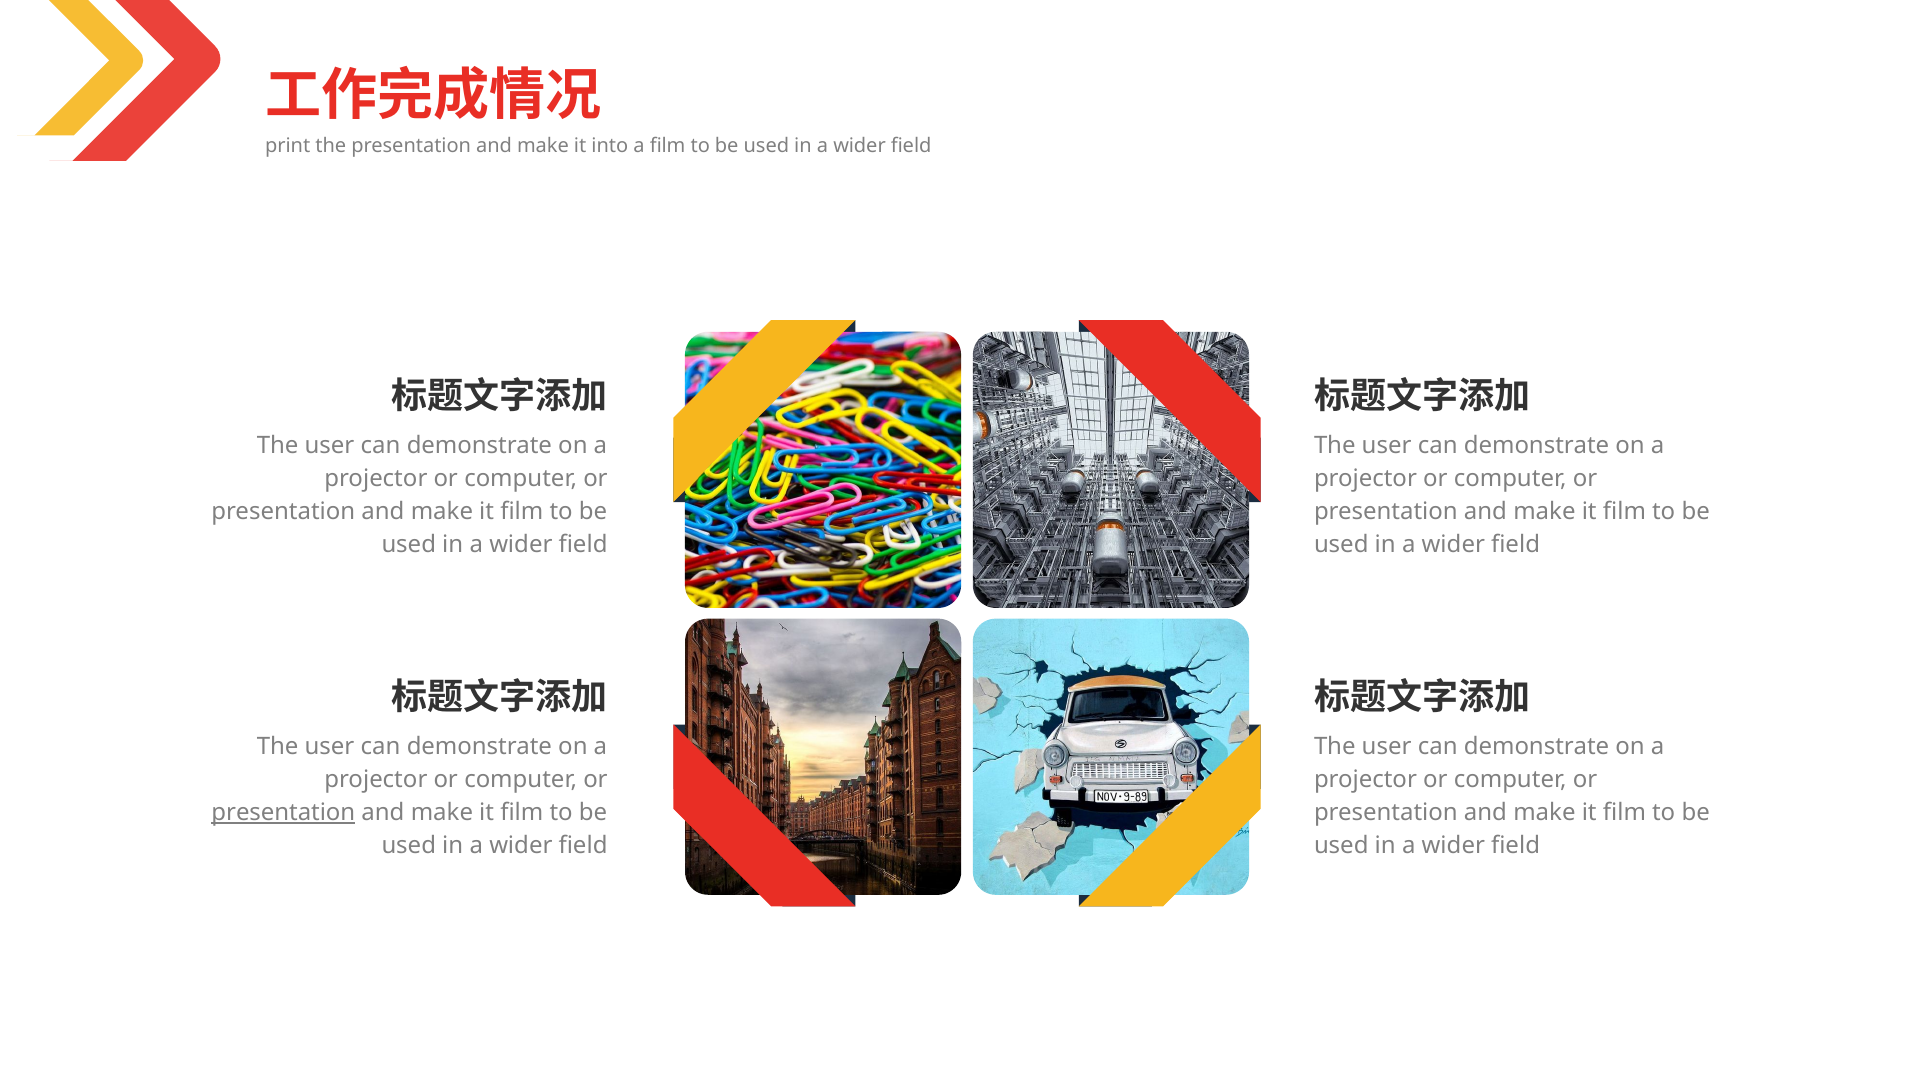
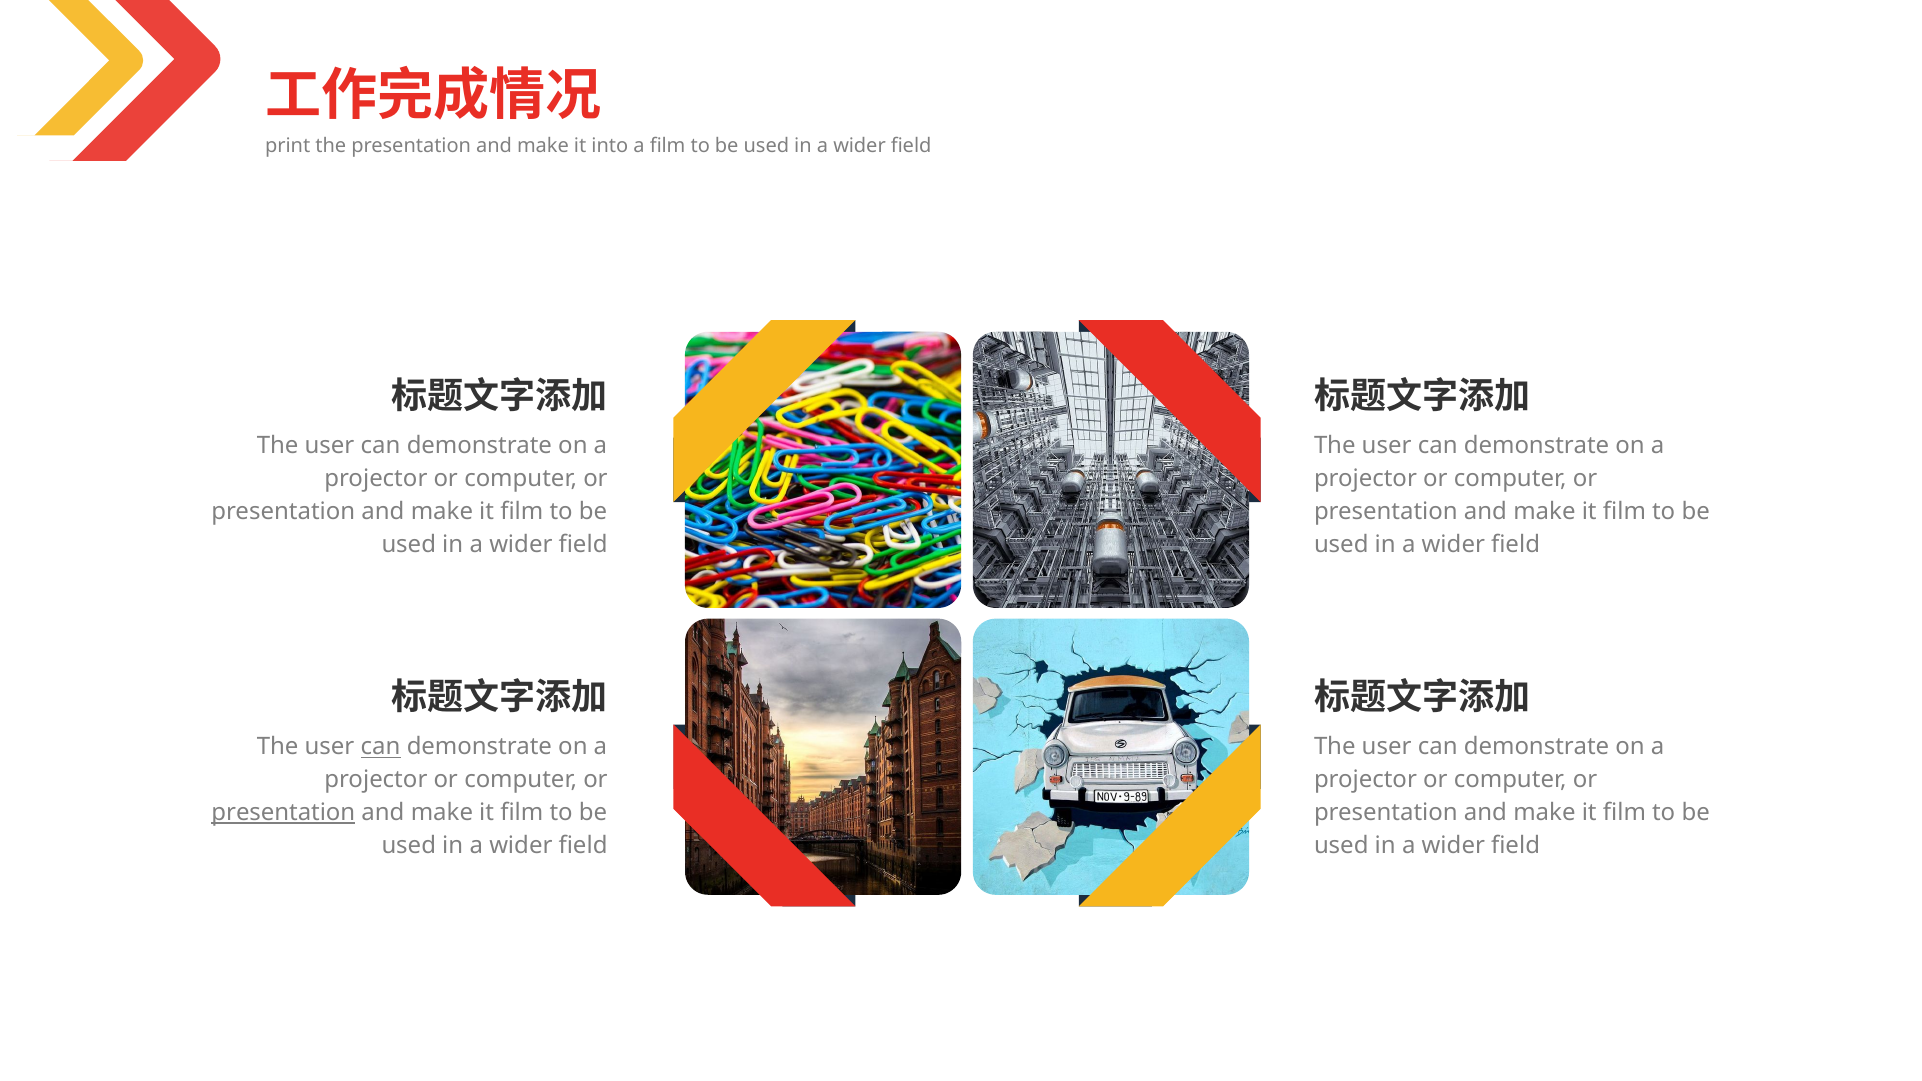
can underline: none -> present (381, 747)
